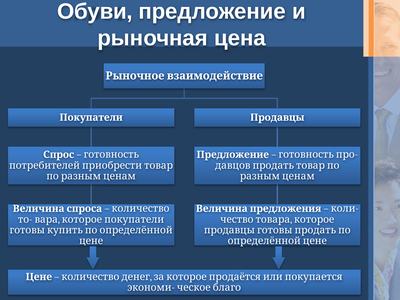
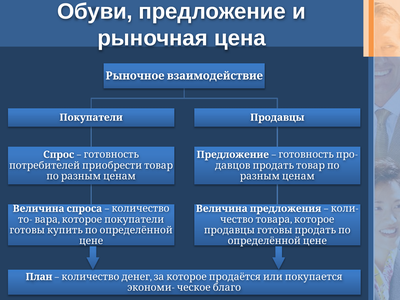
Цене: Цене -> План (39, 277)
